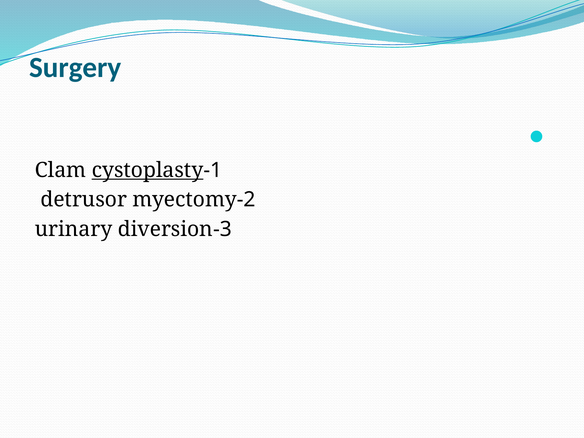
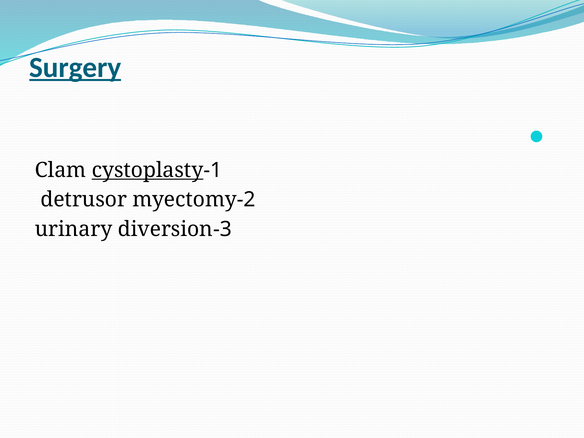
Surgery underline: none -> present (75, 67)
